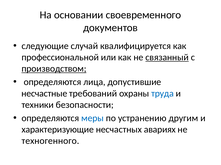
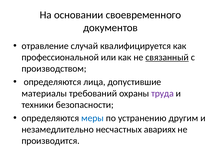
следующие: следующие -> отравление (45, 46)
производством underline: present -> none (54, 69)
несчастные: несчастные -> материалы (44, 94)
труда colour: blue -> purple (163, 94)
характеризующие: характеризующие -> незамедлительно (58, 130)
техногенного: техногенного -> производится (51, 141)
